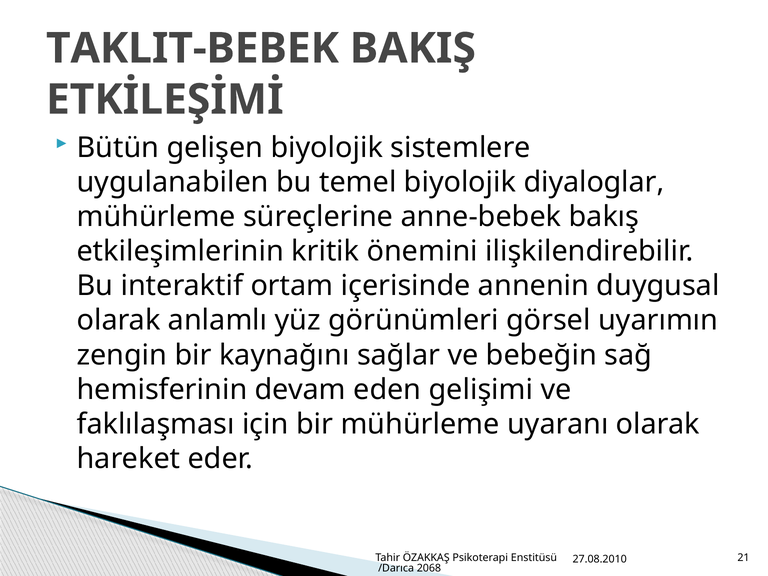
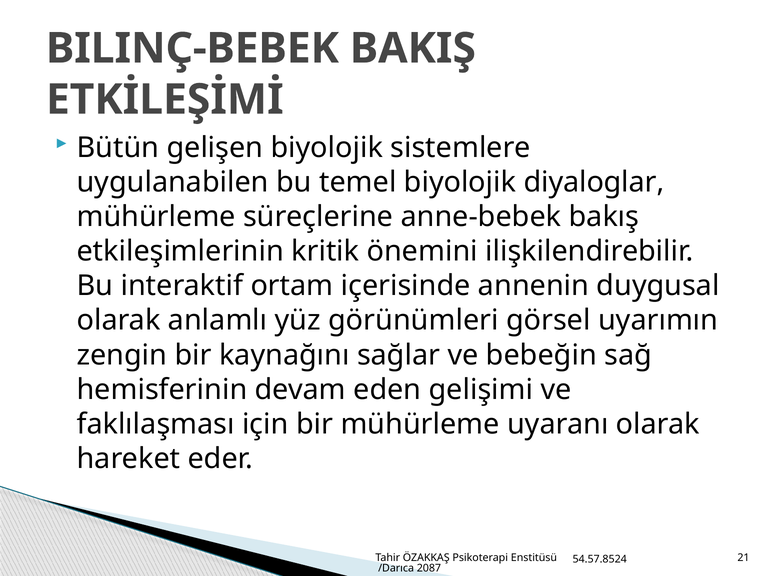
TAKLIT-BEBEK: TAKLIT-BEBEK -> BILINÇ-BEBEK (192, 48)
27.08.2010: 27.08.2010 -> 54.57.8524 (600, 559)
2068: 2068 -> 2087 (429, 568)
